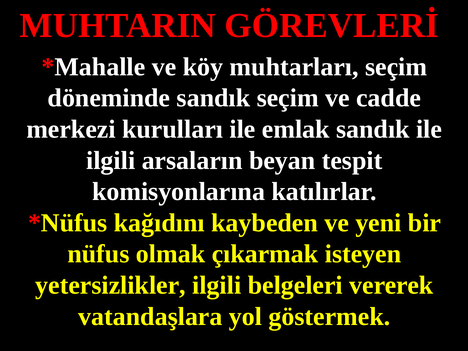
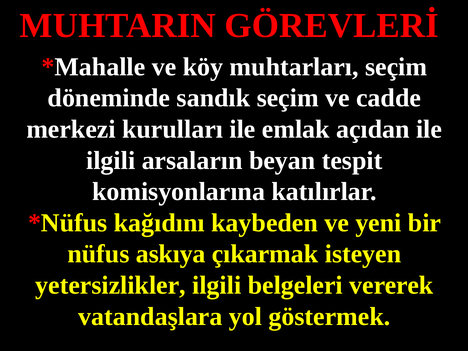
emlak sandık: sandık -> açıdan (373, 129)
olmak: olmak -> askıya (171, 254)
